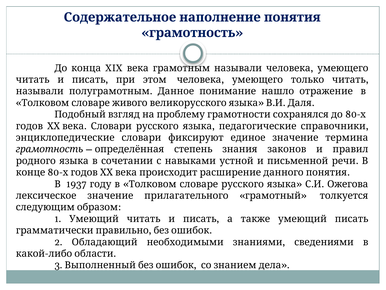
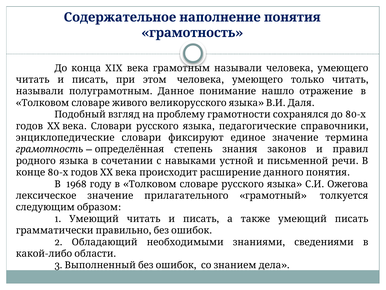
1937: 1937 -> 1968 (76, 184)
